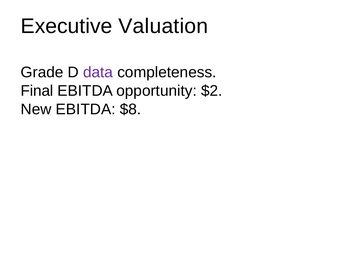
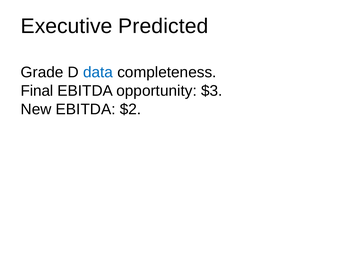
Valuation: Valuation -> Predicted (163, 26)
data colour: purple -> blue (98, 73)
$2: $2 -> $3 (212, 91)
$8: $8 -> $2 (131, 109)
